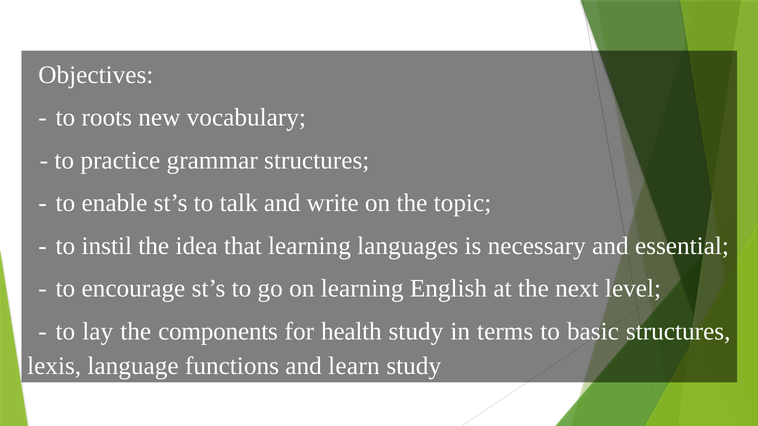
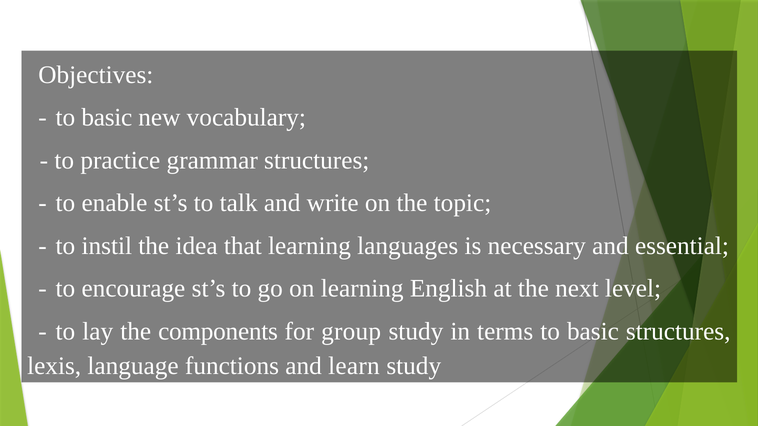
roots: roots -> basic (107, 118)
health: health -> group (351, 332)
